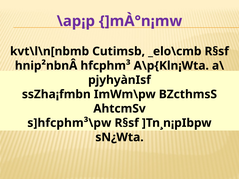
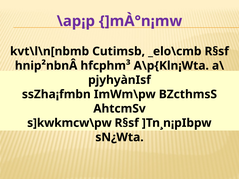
s]hfcphm³\pw: s]hfcphm³\pw -> s]kwkmcw\pw (69, 123)
